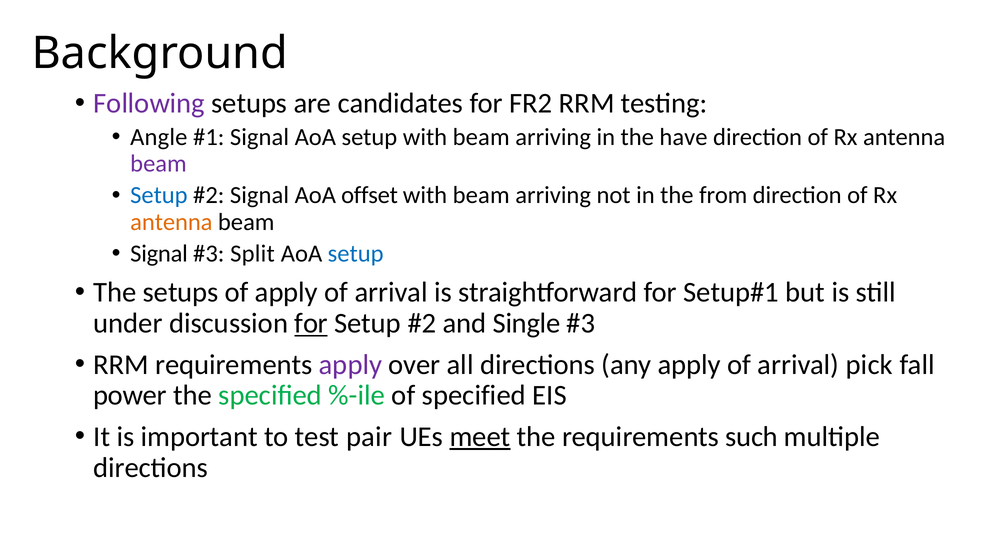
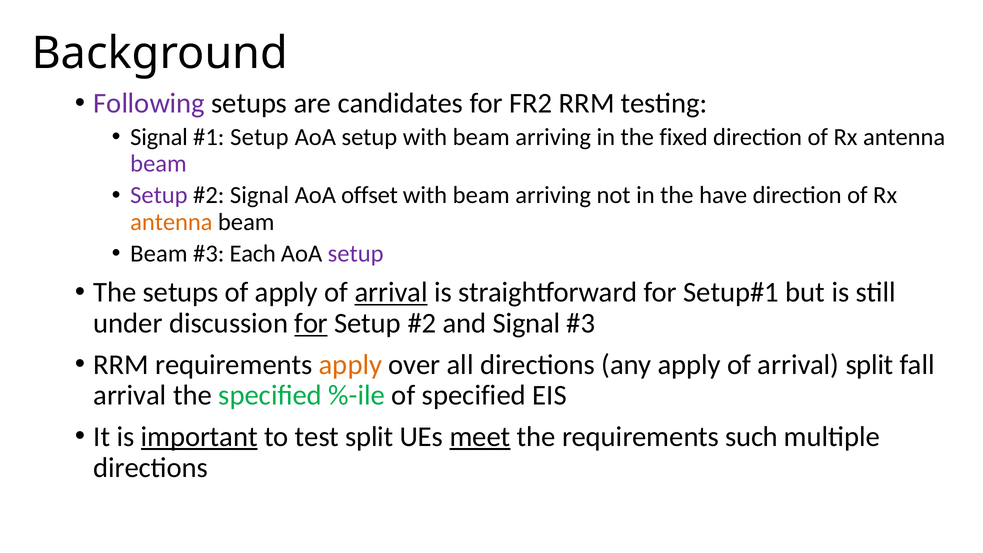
Angle: Angle -> Signal (159, 137)
Signal: Signal -> Setup (259, 137)
have: have -> fixed (684, 137)
Setup colour: blue -> purple (159, 195)
from: from -> have (723, 195)
Signal: Signal -> Beam (159, 254)
Split: Split -> Each (253, 254)
setup colour: blue -> purple (356, 254)
arrival underline: none -> present (391, 292)
and Single: Single -> Signal (526, 323)
apply colour: purple -> orange (350, 364)
arrival pick: pick -> split (869, 364)
power: power -> arrival (130, 395)
important underline: none -> present (199, 437)
test pair: pair -> split (369, 437)
